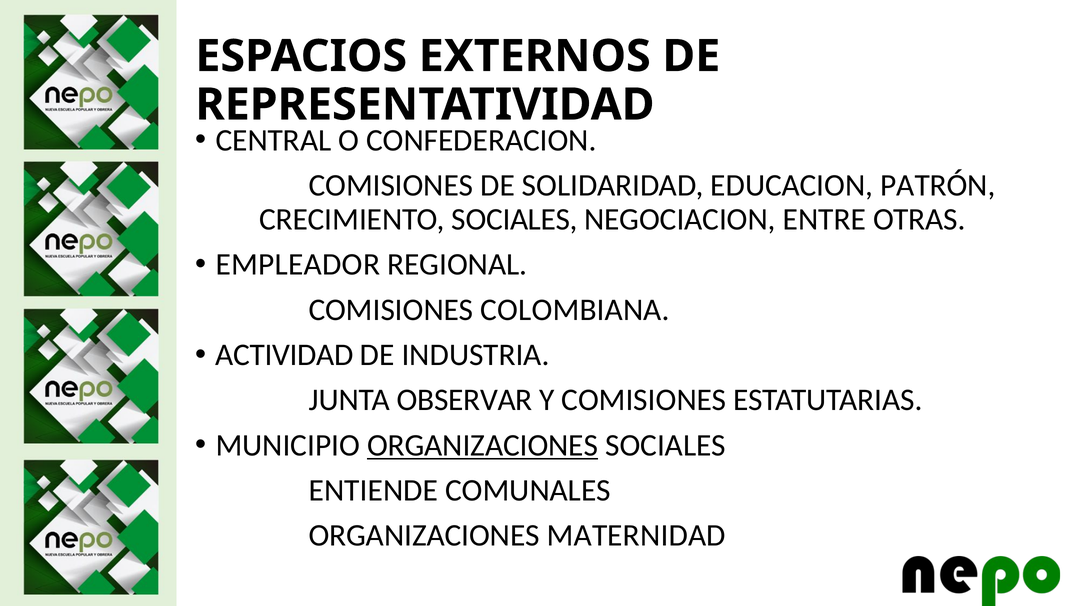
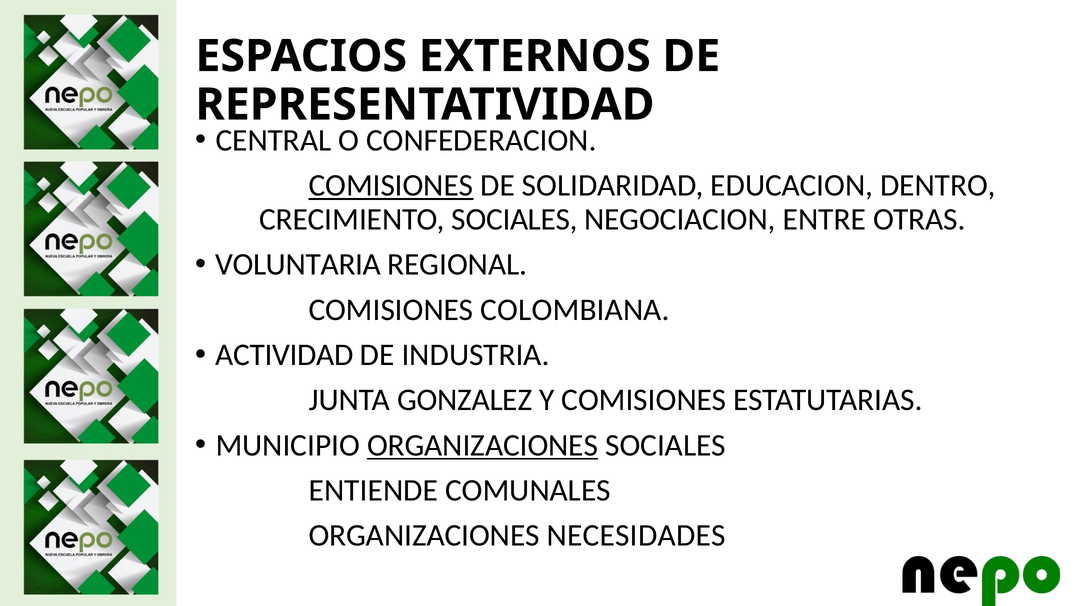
COMISIONES underline: none -> present (391, 185)
PATRÓN: PATRÓN -> DENTRO (938, 185)
EMPLEADOR: EMPLEADOR -> VOLUNTARIA (298, 264)
OBSERVAR: OBSERVAR -> GONZALEZ (465, 400)
MATERNIDAD: MATERNIDAD -> NECESIDADES (636, 535)
